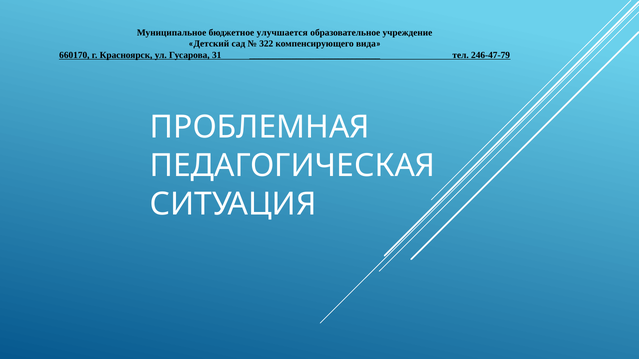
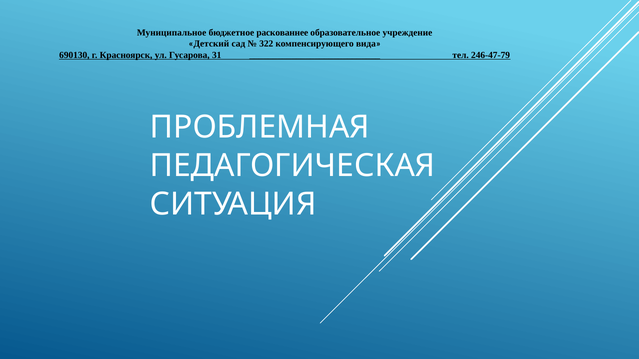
улучшается: улучшается -> раскованнее (282, 33)
660170: 660170 -> 690130 (74, 55)
